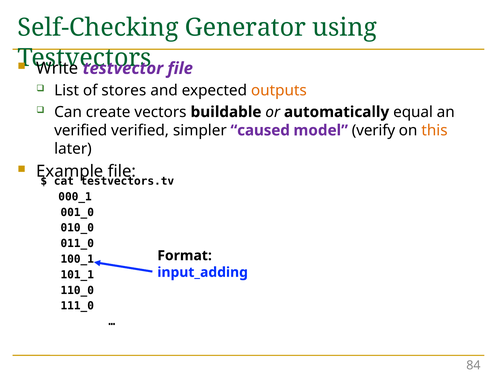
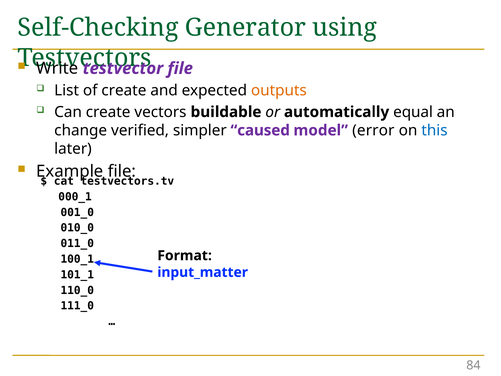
of stores: stores -> create (124, 91)
verified: verified -> change (81, 130)
verify: verify -> error (373, 130)
this colour: orange -> blue (434, 130)
input_adding: input_adding -> input_matter (203, 272)
